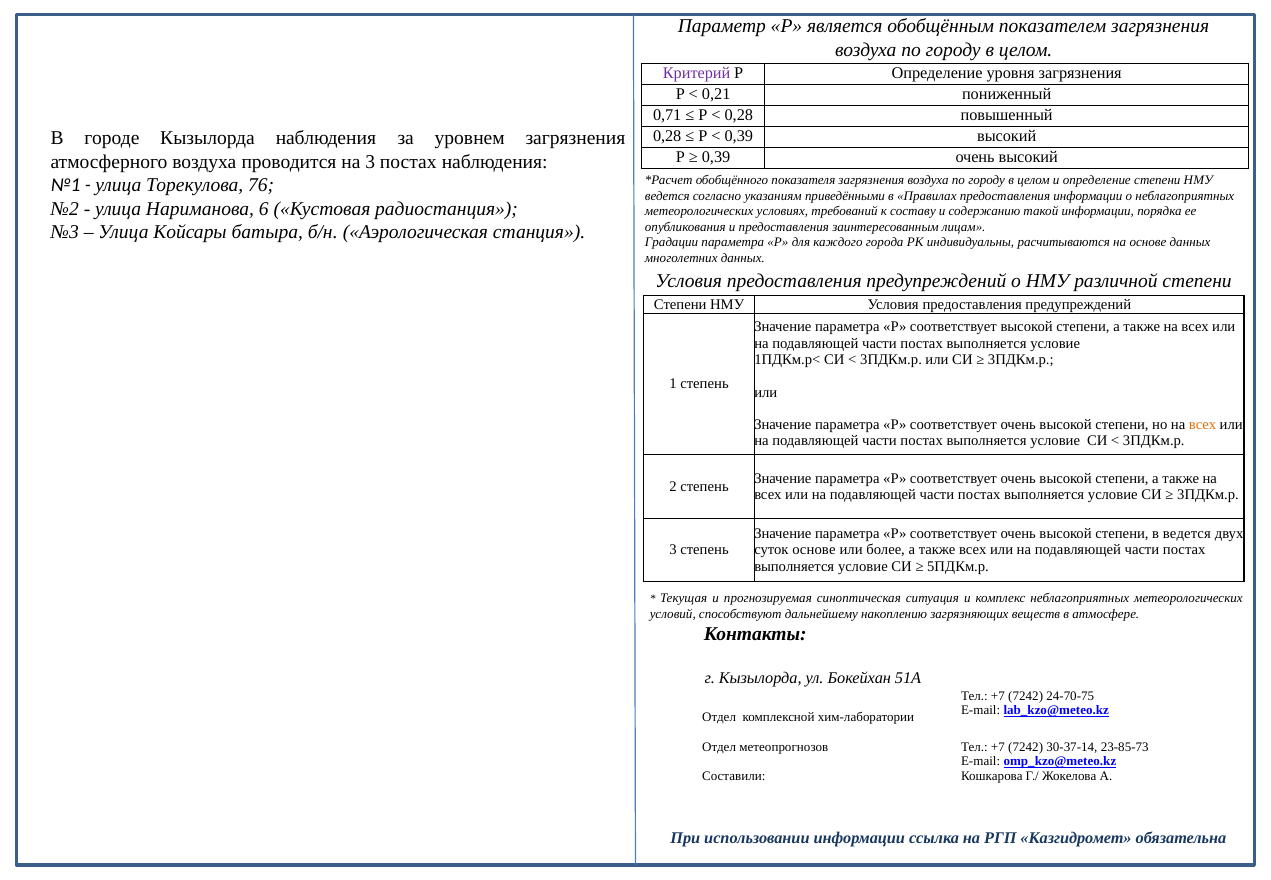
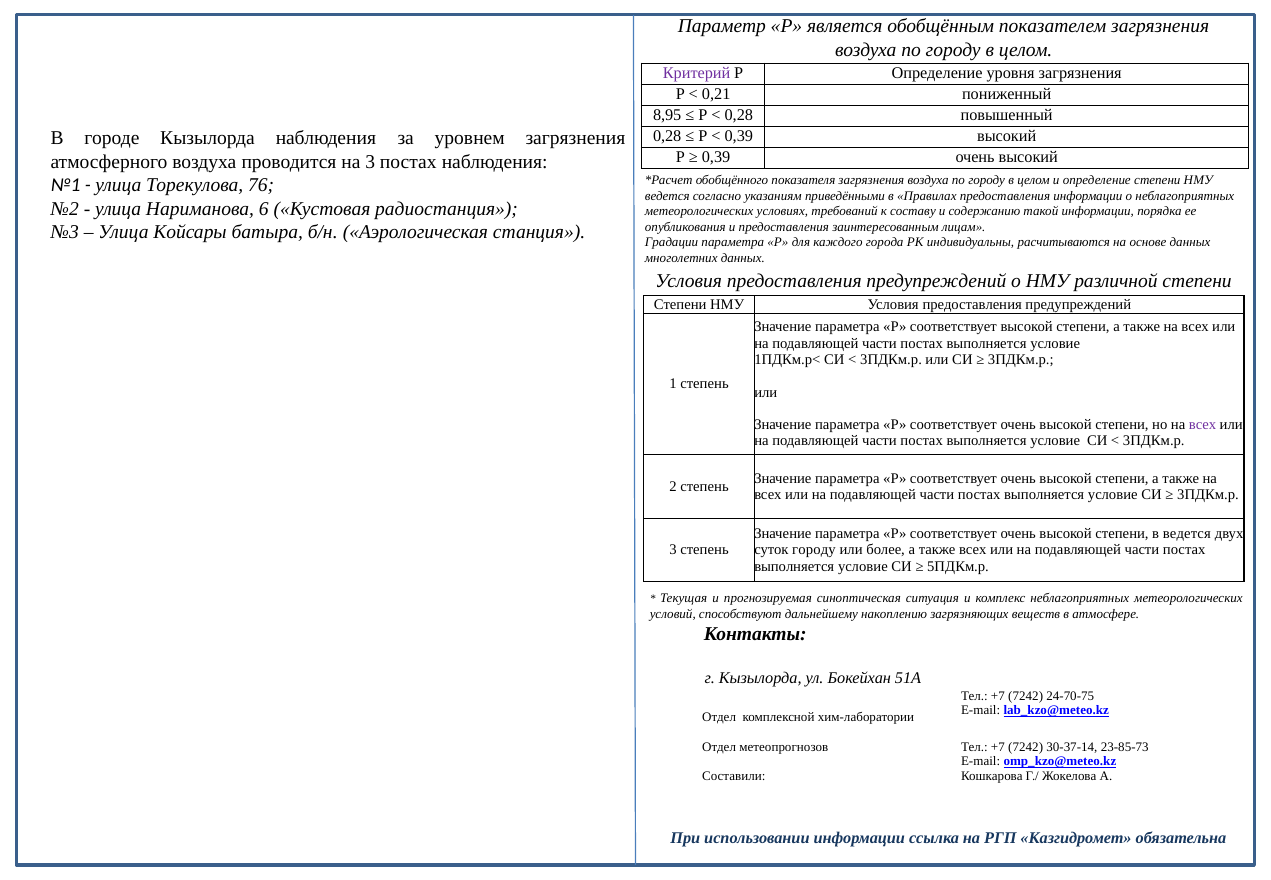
0,71: 0,71 -> 8,95 (667, 115)
всех colour: orange -> purple (1203, 425)
суток основе: основе -> городу (814, 550)
